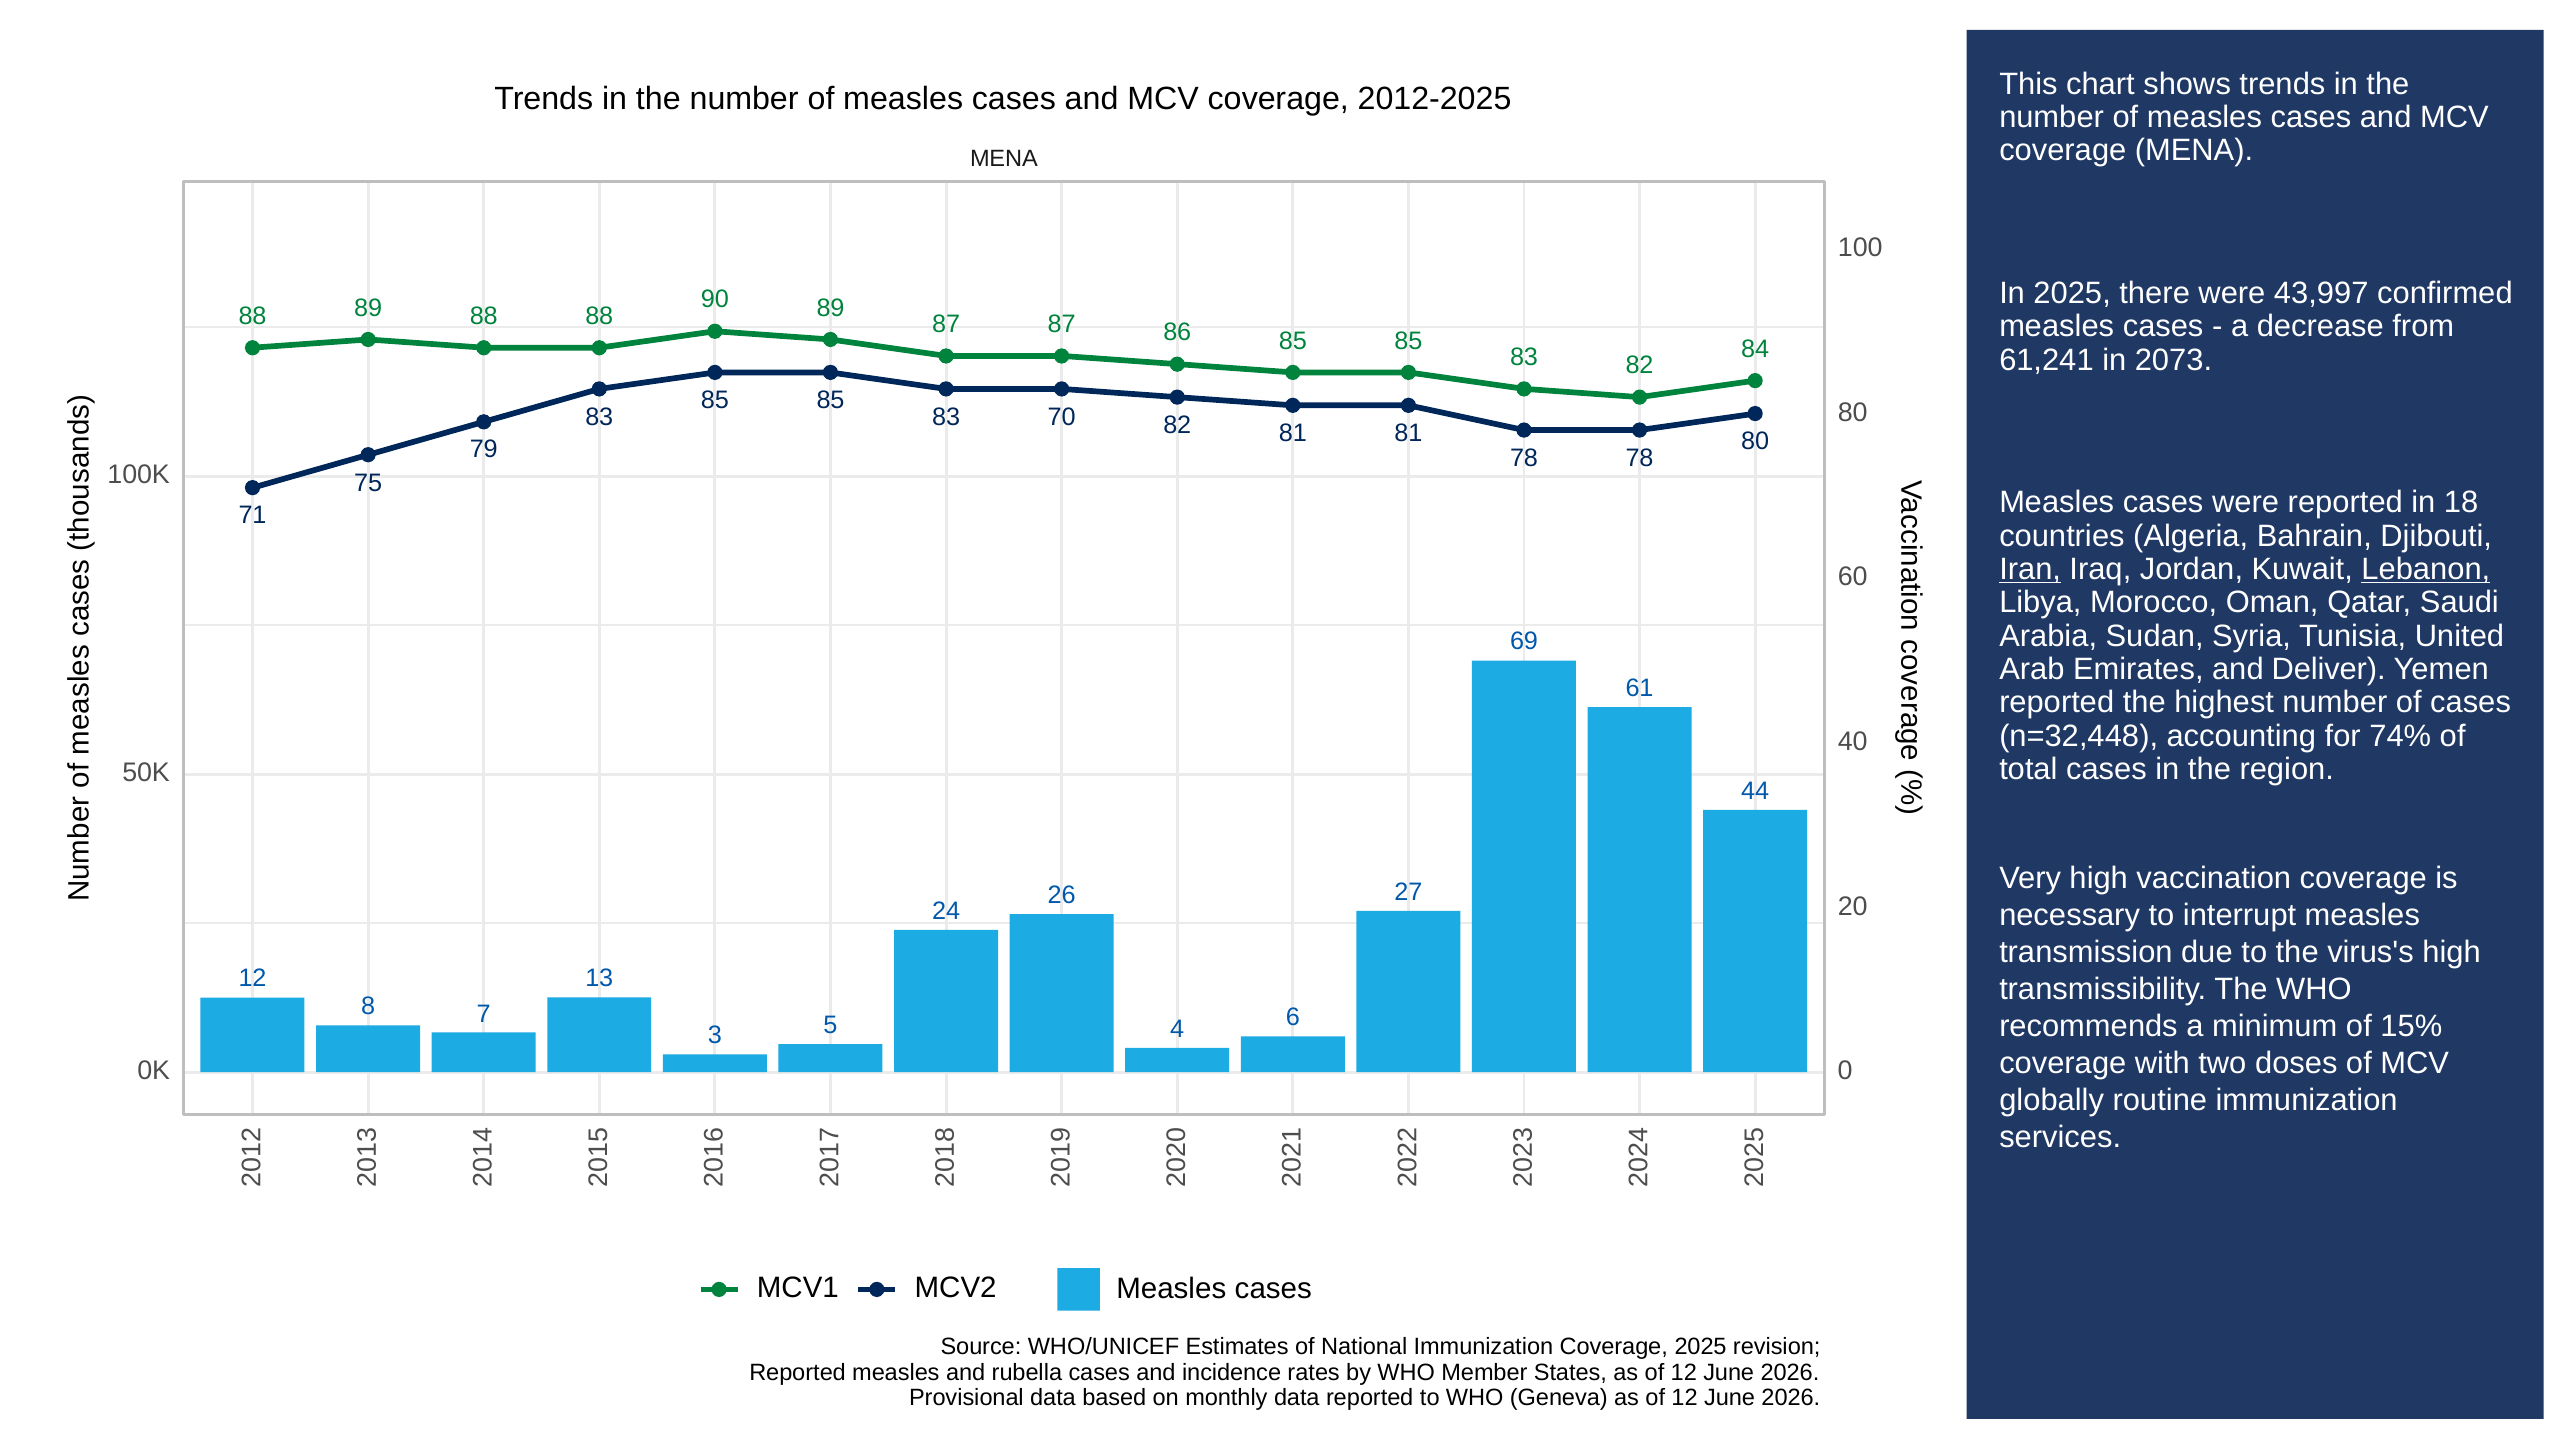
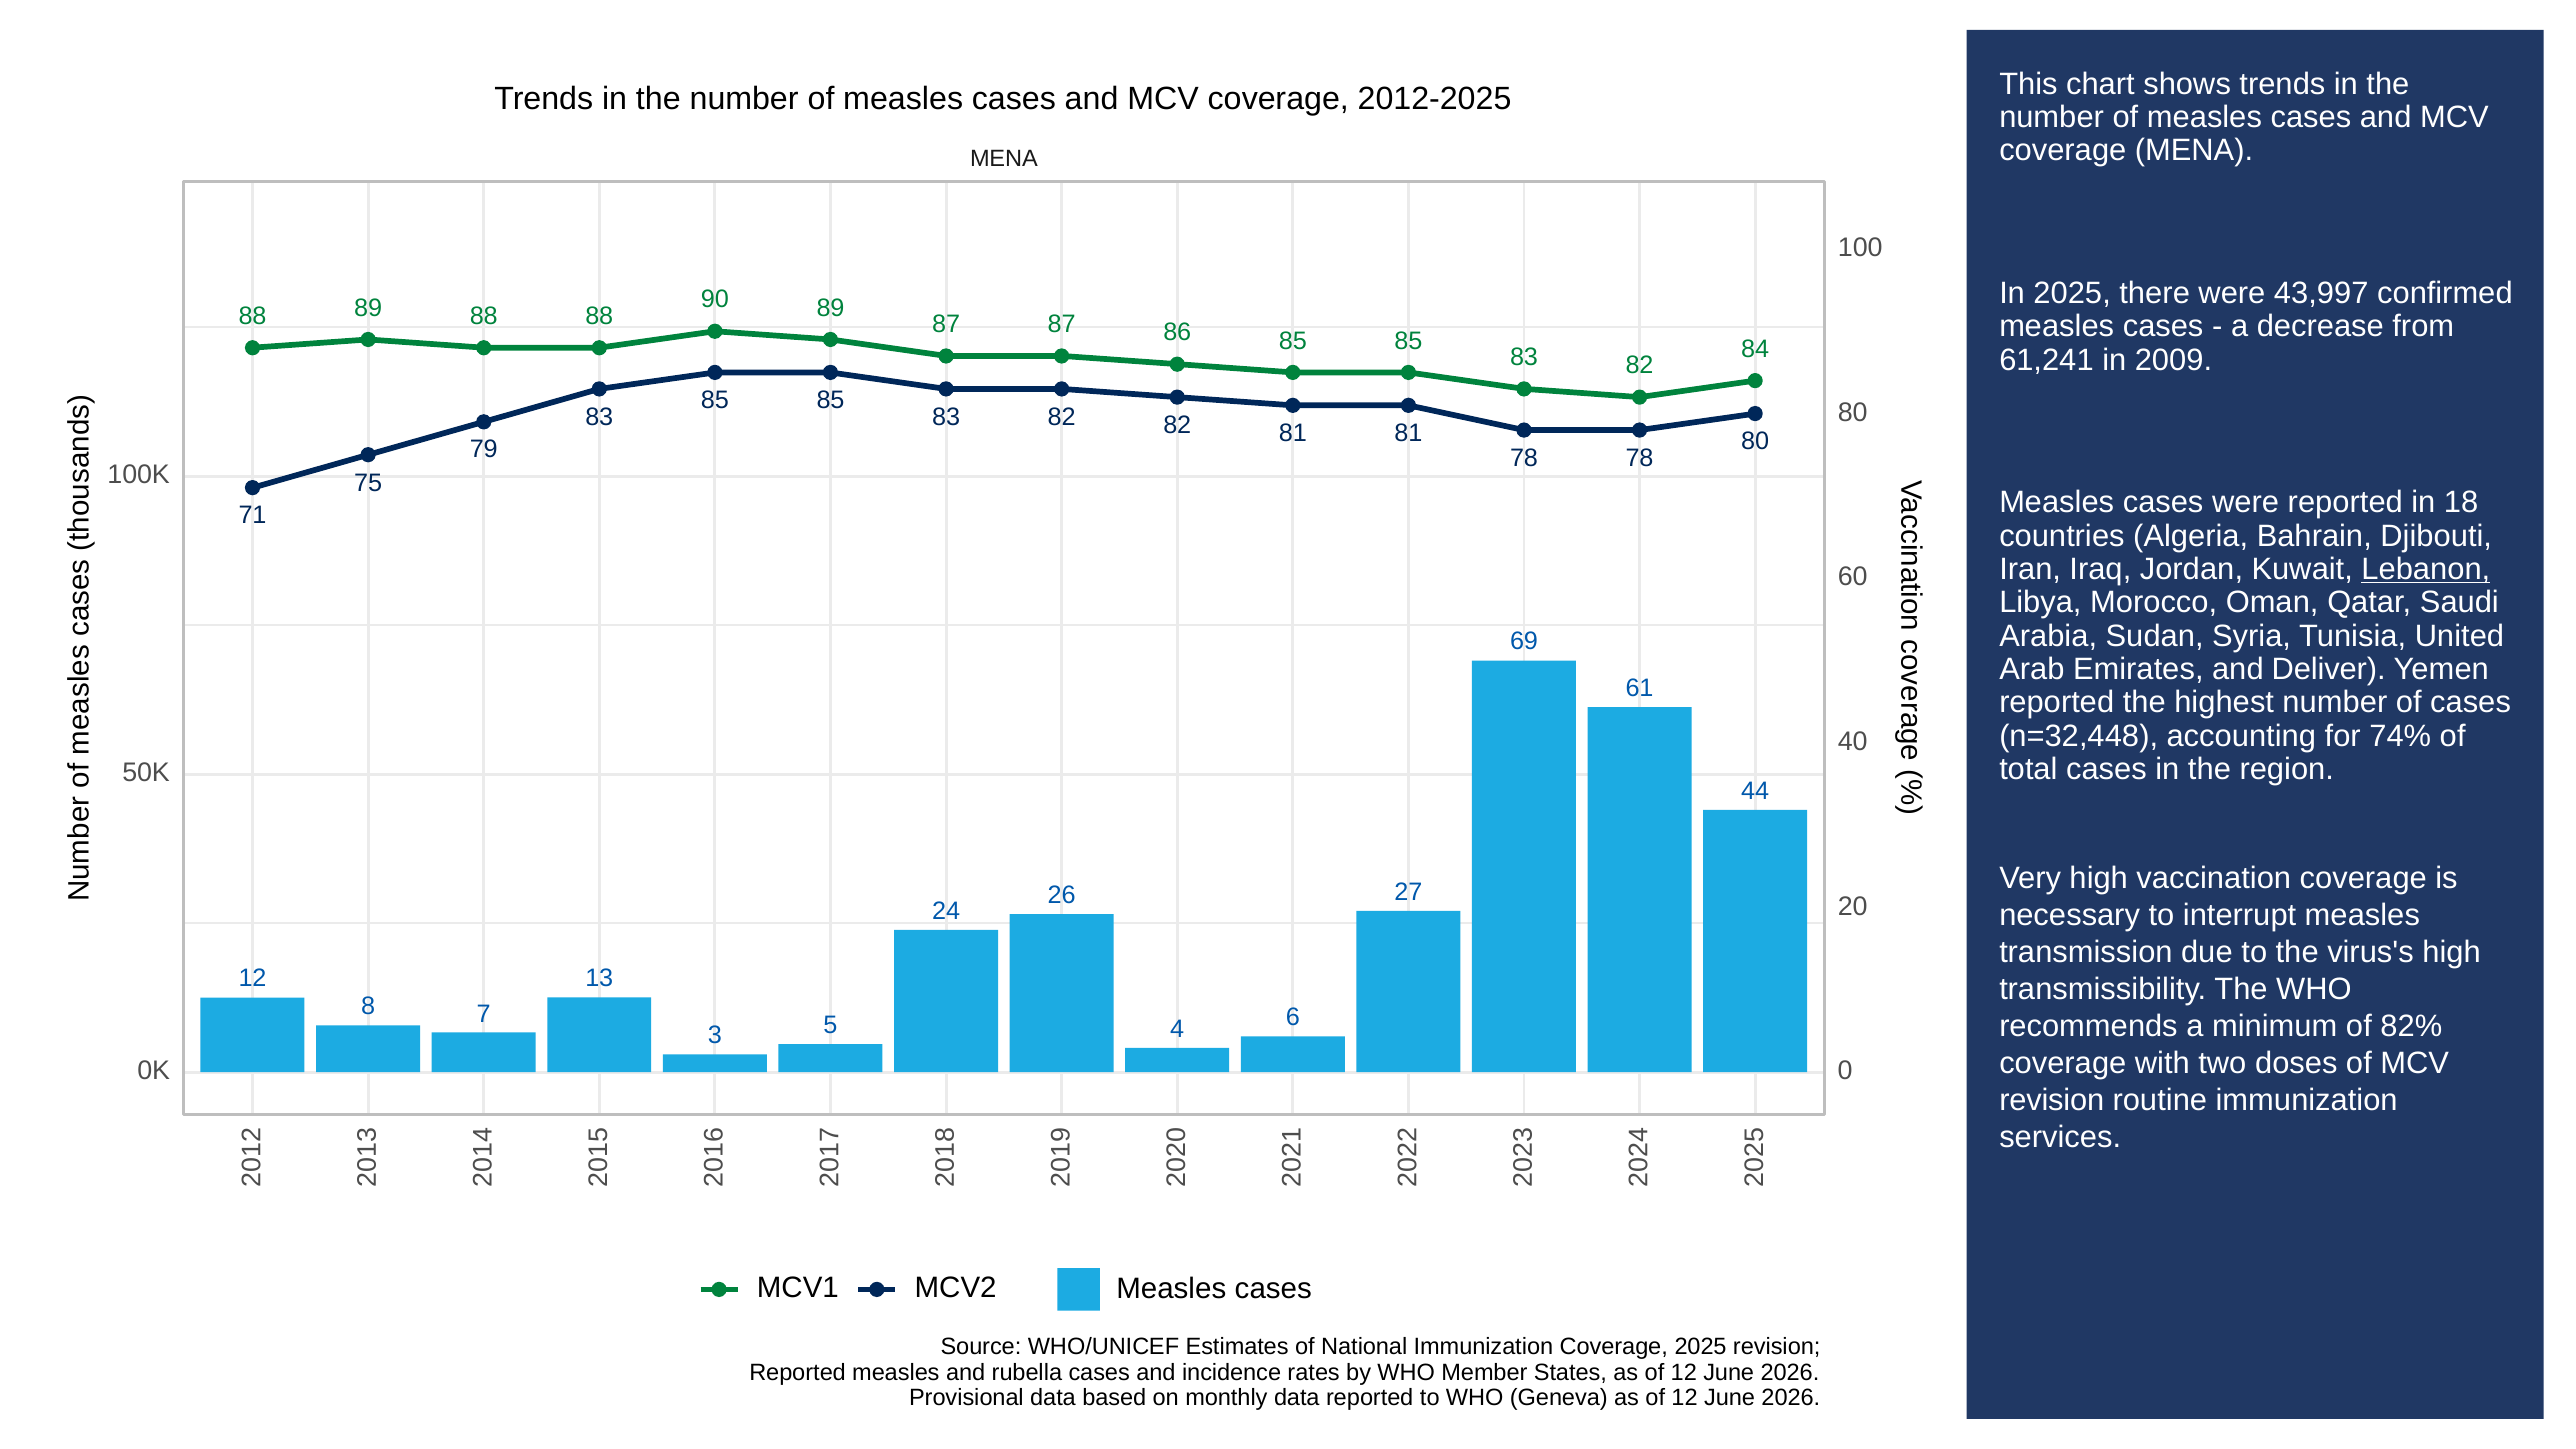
2073: 2073 -> 2009 (2173, 360)
70: 70 -> 82 (1062, 417)
Iran underline: present -> none (2030, 569)
15%: 15% -> 82% (2411, 1026)
globally: globally -> revision (2052, 1100)
